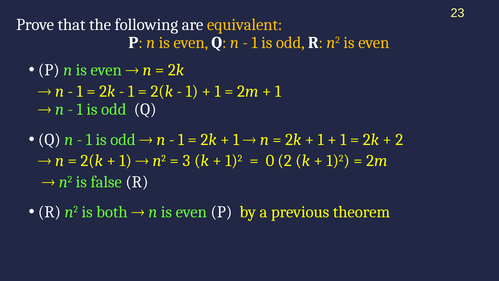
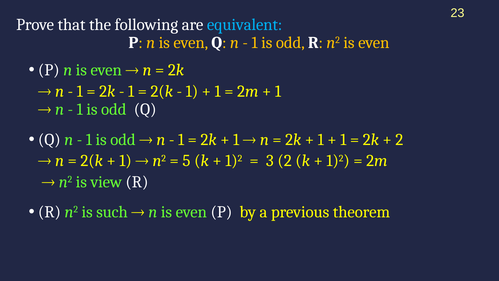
equivalent colour: yellow -> light blue (245, 25)
3: 3 -> 5 (186, 161)
0: 0 -> 3 (270, 161)
false: false -> view (106, 182)
both: both -> such (112, 212)
